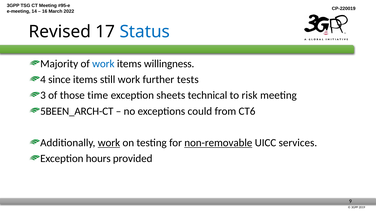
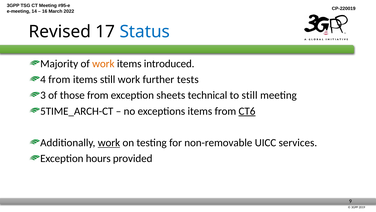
work colour: blue -> orange (103, 64)
willingness: willingness -> introduced (169, 64)
4 since: since -> from (59, 79)
those time: time -> from (98, 95)
to risk: risk -> still (250, 95)
5BEEN_ARCH-CT: 5BEEN_ARCH-CT -> 5TIME_ARCH-CT (77, 111)
exceptions could: could -> items (200, 111)
CT6 underline: none -> present (247, 111)
non-removable underline: present -> none (218, 142)
